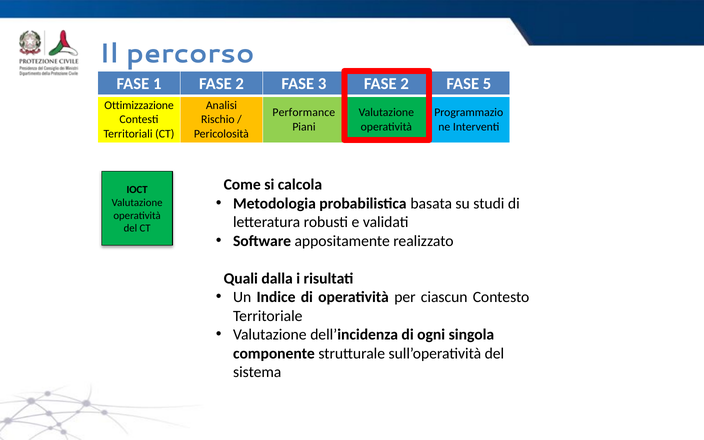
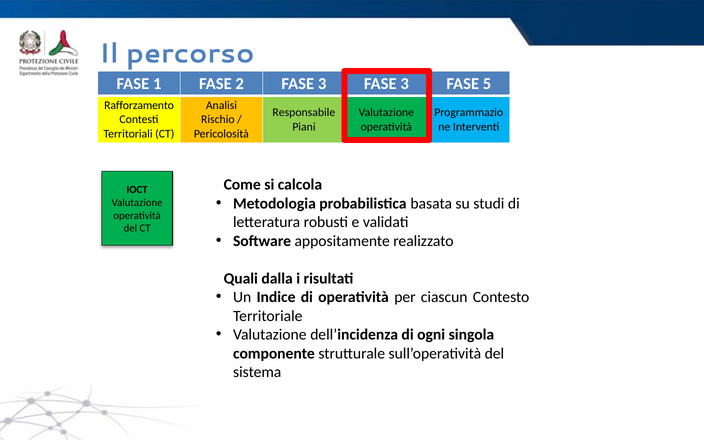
3 FASE 2: 2 -> 3 (405, 84)
Ottimizzazione: Ottimizzazione -> Rafforzamento (139, 105)
Performance: Performance -> Responsabile (304, 112)
